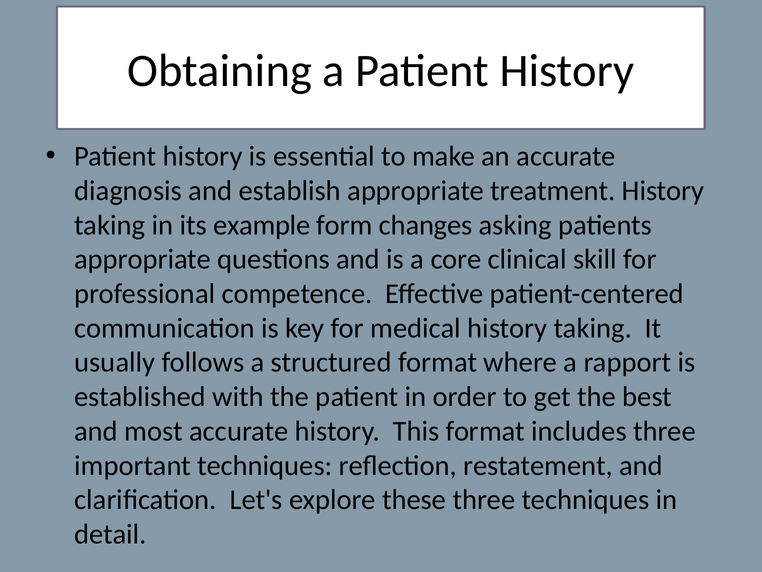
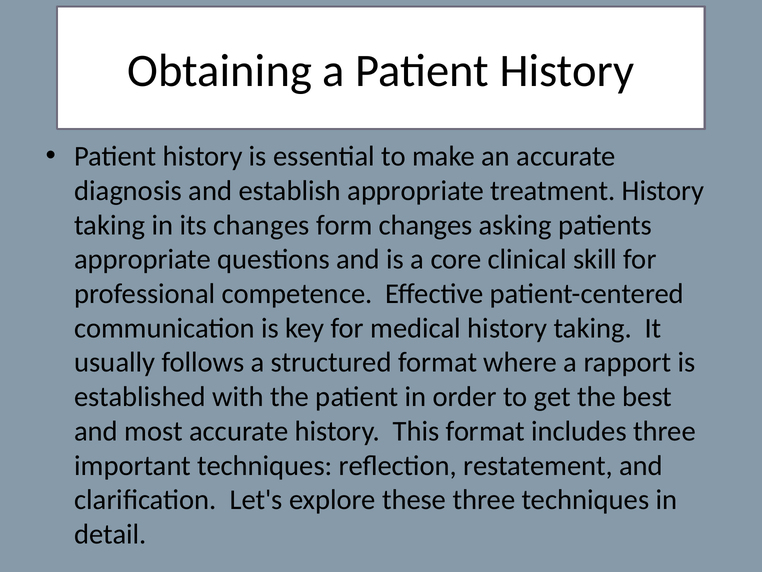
its example: example -> changes (262, 225)
